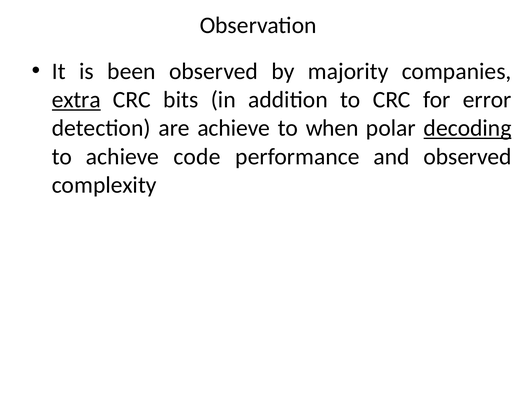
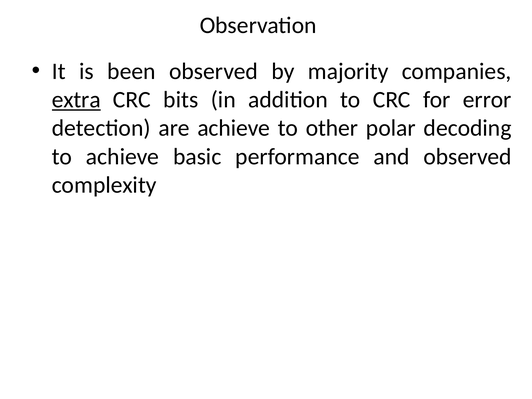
when: when -> other (332, 128)
decoding underline: present -> none (468, 128)
code: code -> basic (197, 157)
